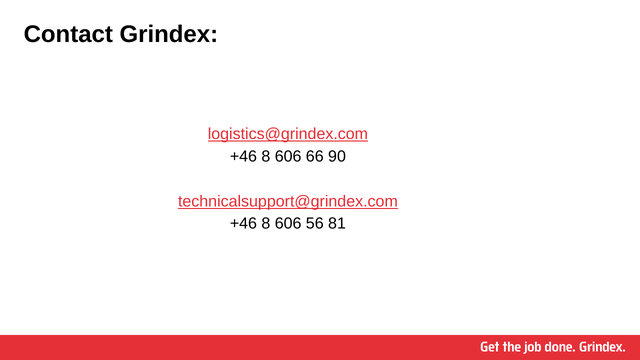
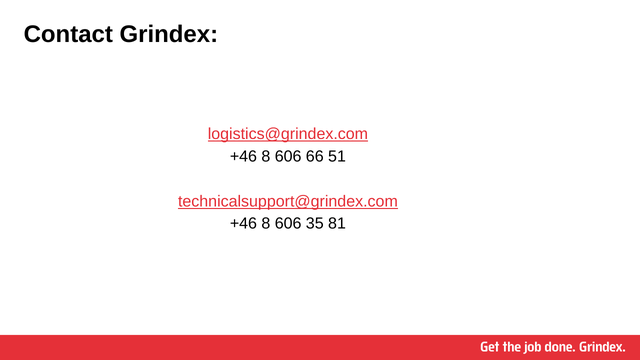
90: 90 -> 51 (337, 157)
56: 56 -> 35 (315, 224)
